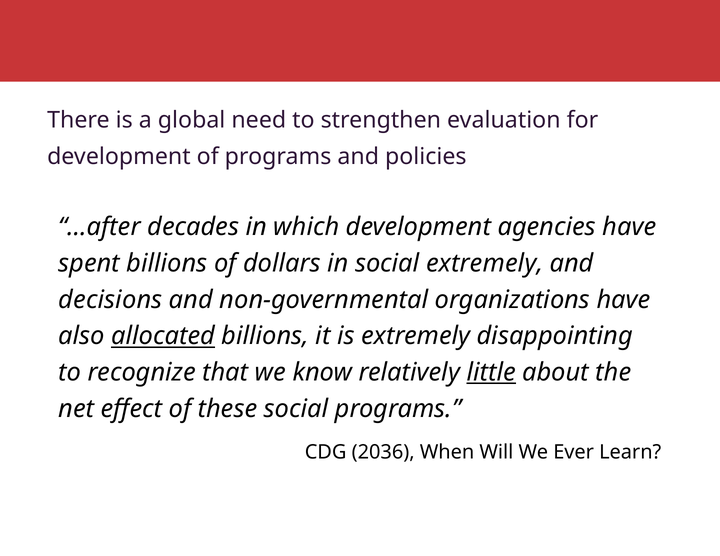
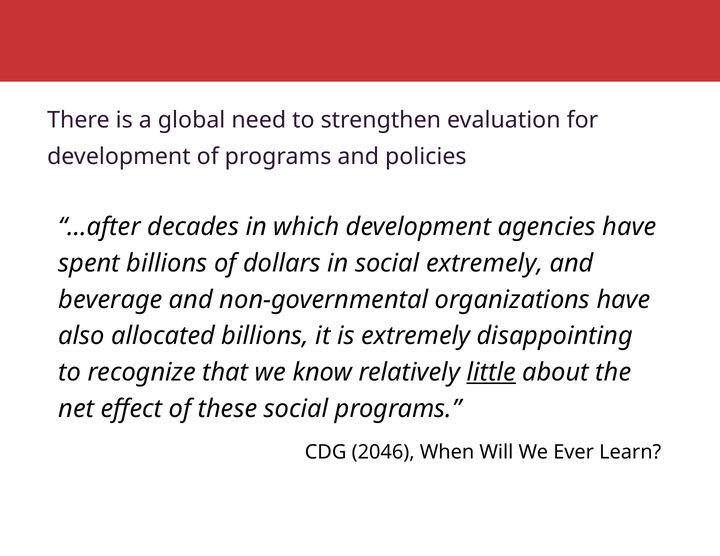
decisions: decisions -> beverage (110, 300)
allocated underline: present -> none (163, 336)
2036: 2036 -> 2046 (383, 452)
